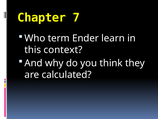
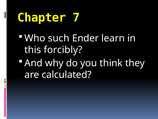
term: term -> such (59, 38)
context: context -> forcibly (63, 50)
